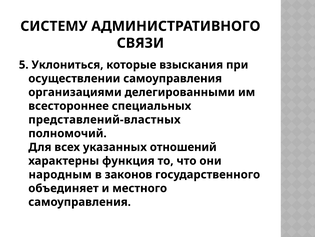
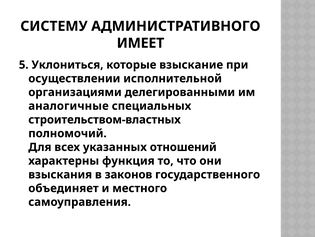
СВЯЗИ: СВЯЗИ -> ИМЕЕТ (140, 43)
взыскания: взыскания -> взыскание (191, 65)
осуществлении самоуправления: самоуправления -> исполнительной (173, 78)
всестороннее: всестороннее -> аналогичные (69, 106)
представлений-властных: представлений-властных -> строительством-властных (105, 119)
народным: народным -> взыскания (60, 174)
